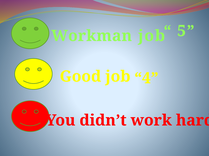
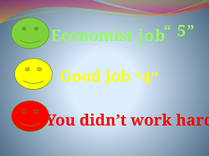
Workman: Workman -> Economist (92, 36)
